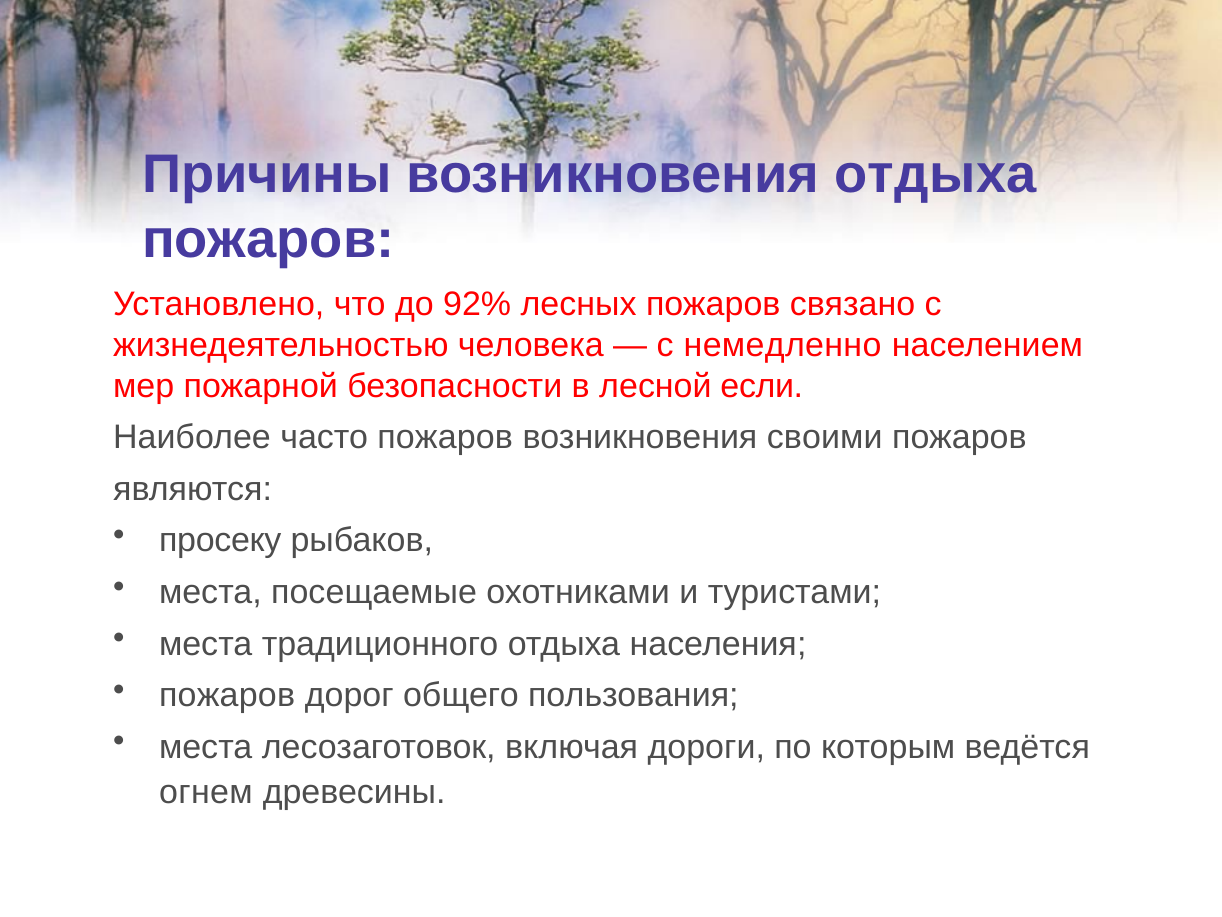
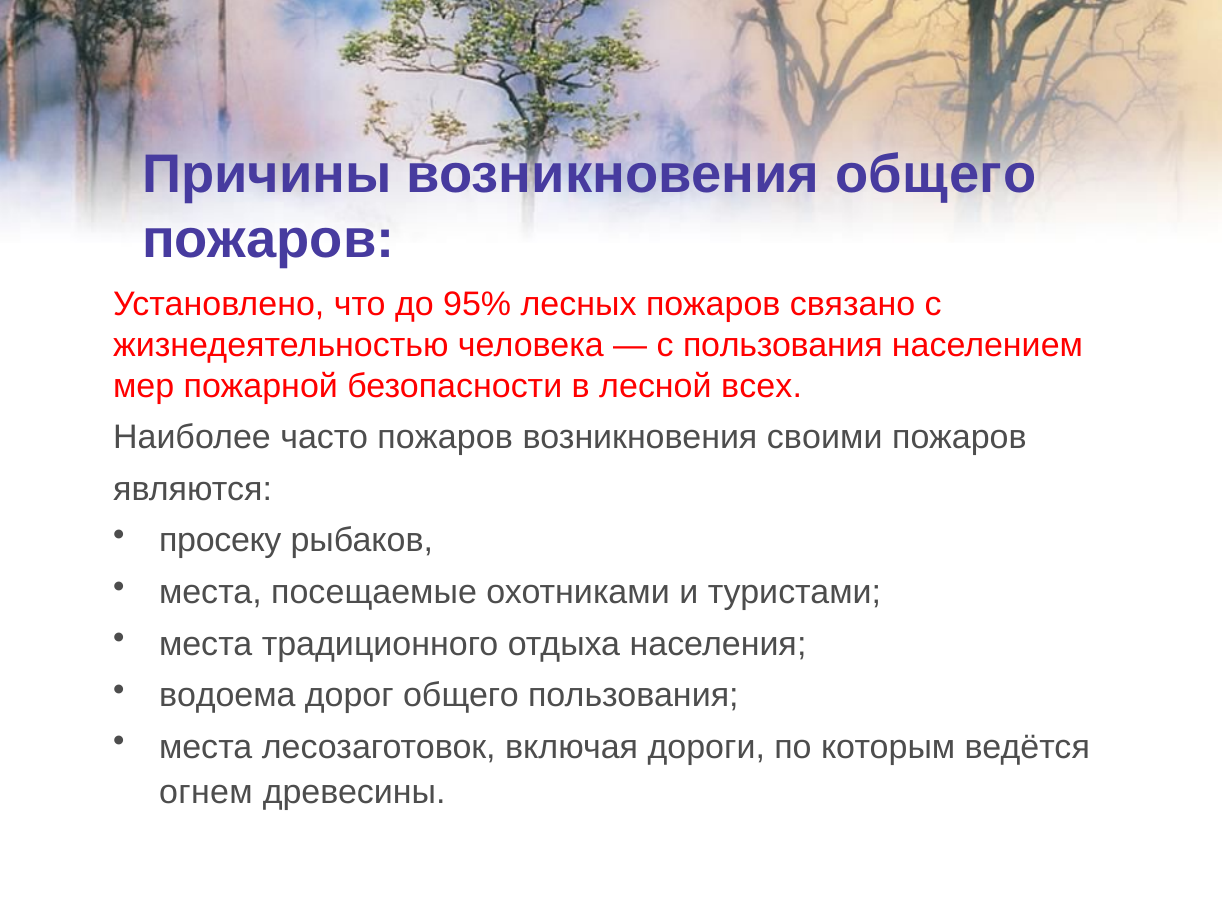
возникновения отдыха: отдыха -> общего (936, 174)
92%: 92% -> 95% (477, 304)
с немедленно: немедленно -> пользования (783, 345)
если: если -> всех (762, 386)
пожаров: пожаров -> водоема (227, 695)
